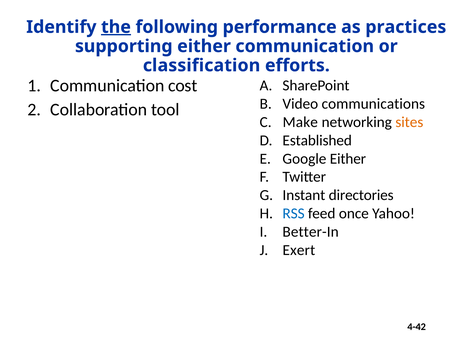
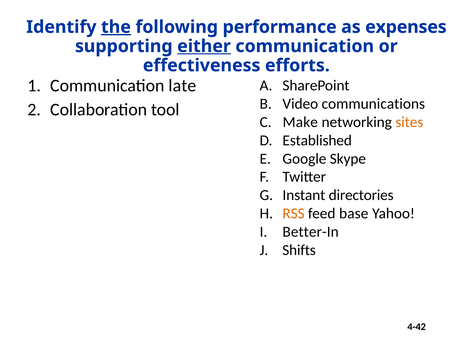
practices: practices -> expenses (406, 27)
either underline: none -> present (204, 46)
classification: classification -> effectiveness (202, 65)
cost: cost -> late (183, 86)
Google Either: Either -> Skype (348, 159)
RSS colour: blue -> orange (294, 213)
once: once -> base (354, 213)
Exert: Exert -> Shifts (299, 250)
